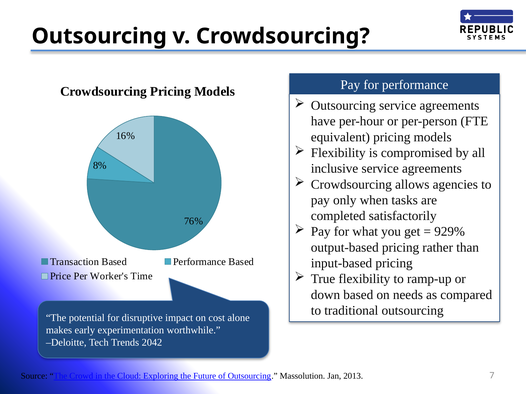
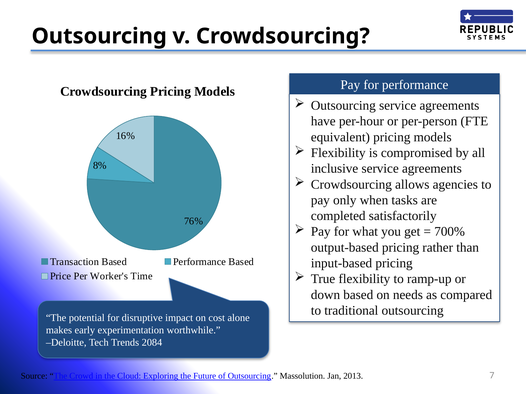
929%: 929% -> 700% (450, 232)
2042: 2042 -> 2084 (152, 343)
